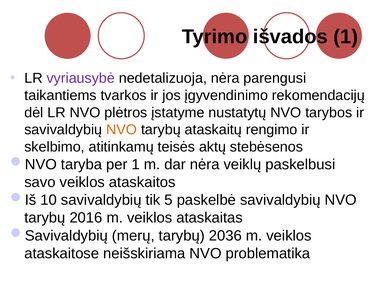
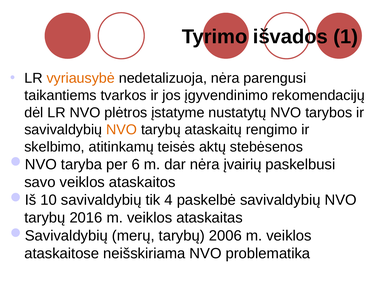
vyriausybė colour: purple -> orange (81, 78)
per 1: 1 -> 6 (136, 164)
veiklų: veiklų -> įvairių (243, 164)
5: 5 -> 4 (169, 200)
2036: 2036 -> 2006 (225, 235)
